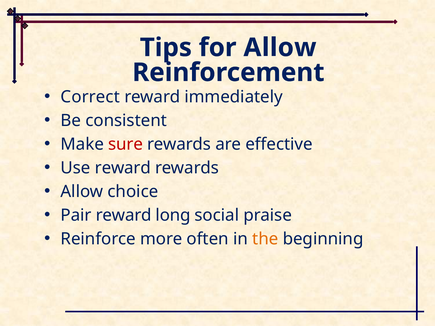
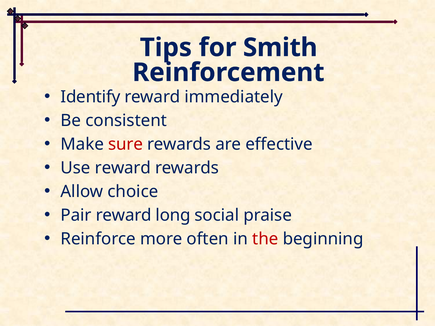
for Allow: Allow -> Smith (280, 48)
Correct: Correct -> Identify (90, 97)
the colour: orange -> red (265, 239)
